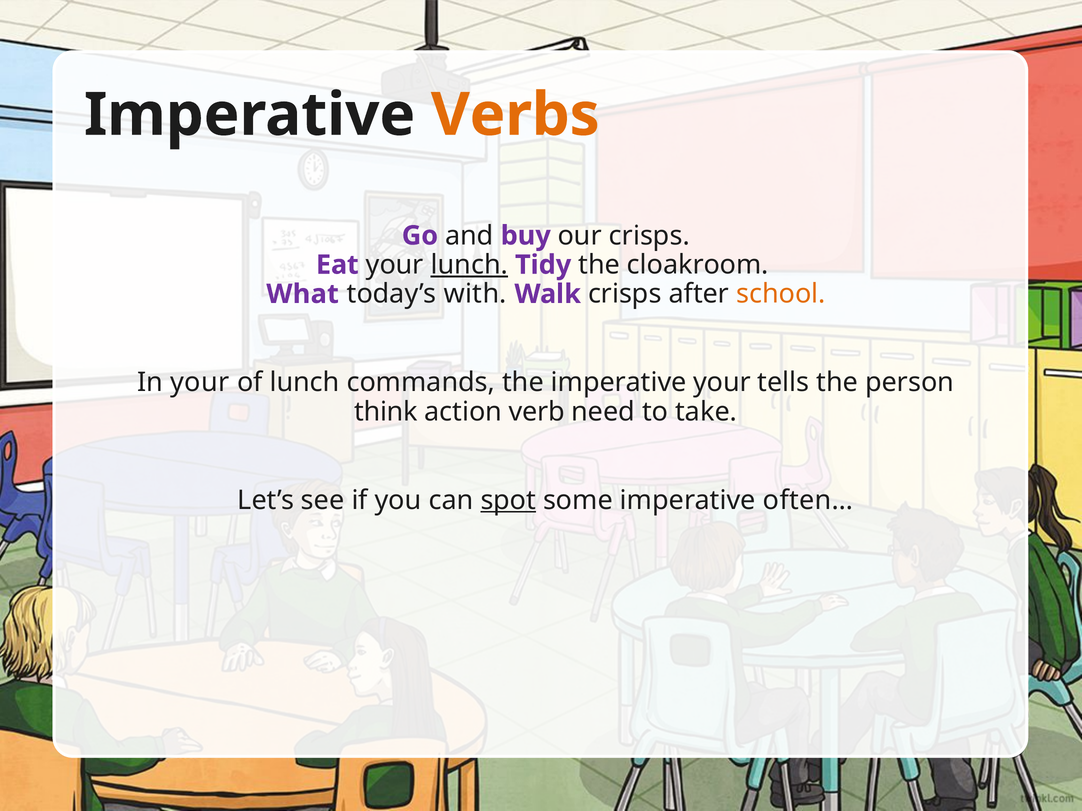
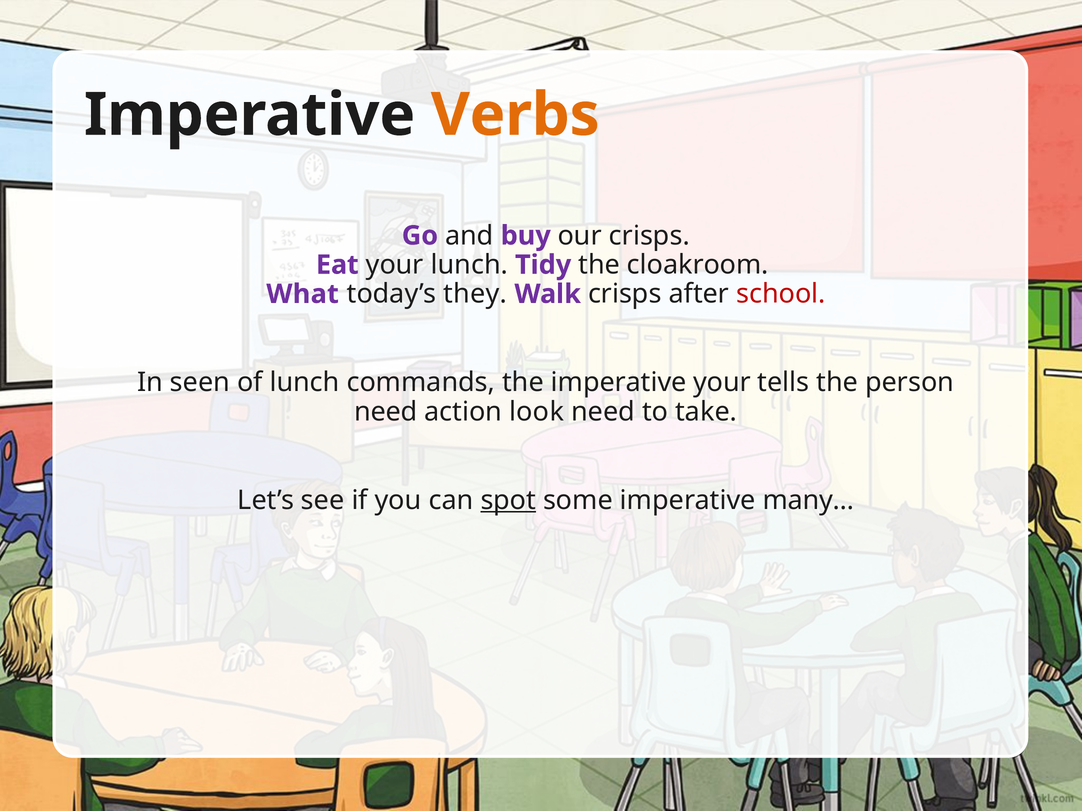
lunch underline: present -> none (469, 265)
with: with -> they (475, 294)
school colour: orange -> red (781, 294)
In your: your -> seen (200, 383)
think: think -> need (386, 412)
verb: verb -> look (537, 412)
often…: often… -> many… (808, 500)
